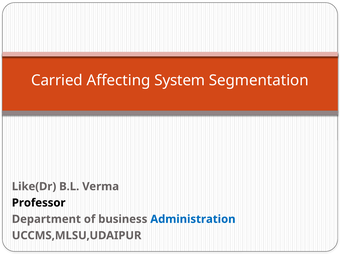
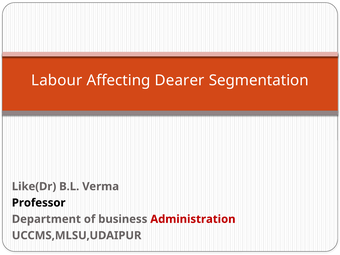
Carried: Carried -> Labour (57, 80)
System: System -> Dearer (180, 80)
Administration colour: blue -> red (193, 219)
